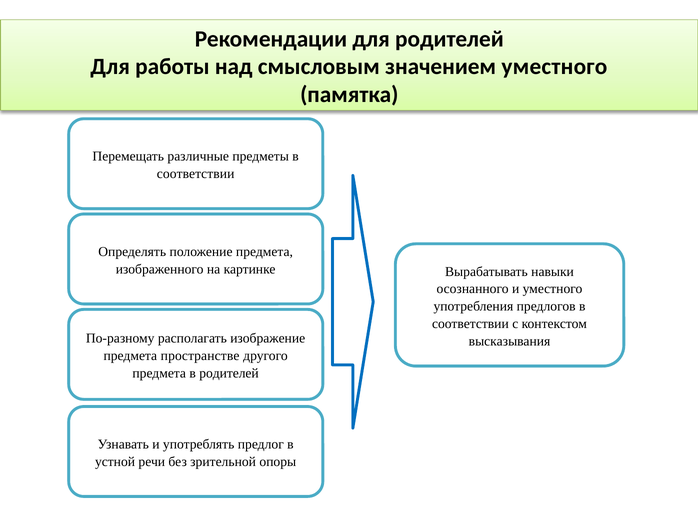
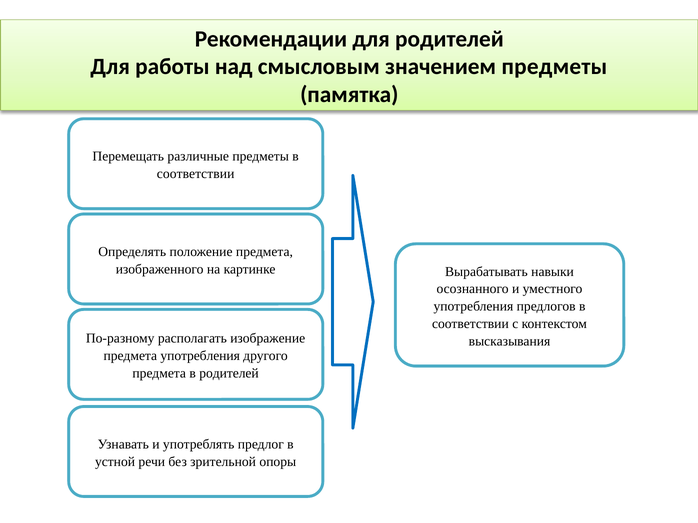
значением уместного: уместного -> предметы (554, 67)
предмета пространстве: пространстве -> употребления (200, 356)
